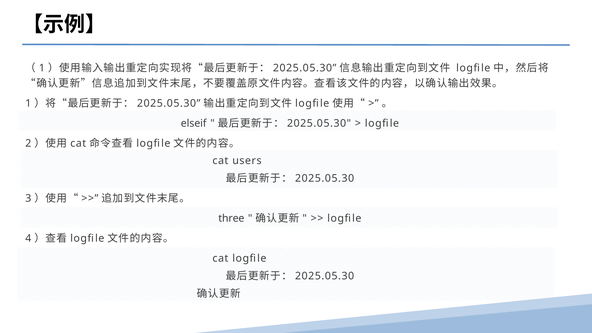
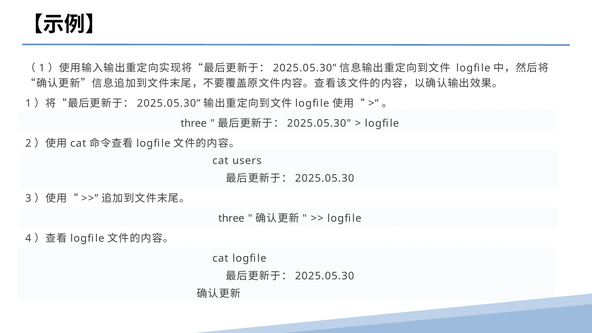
elseif: elseif -> three (194, 123)
